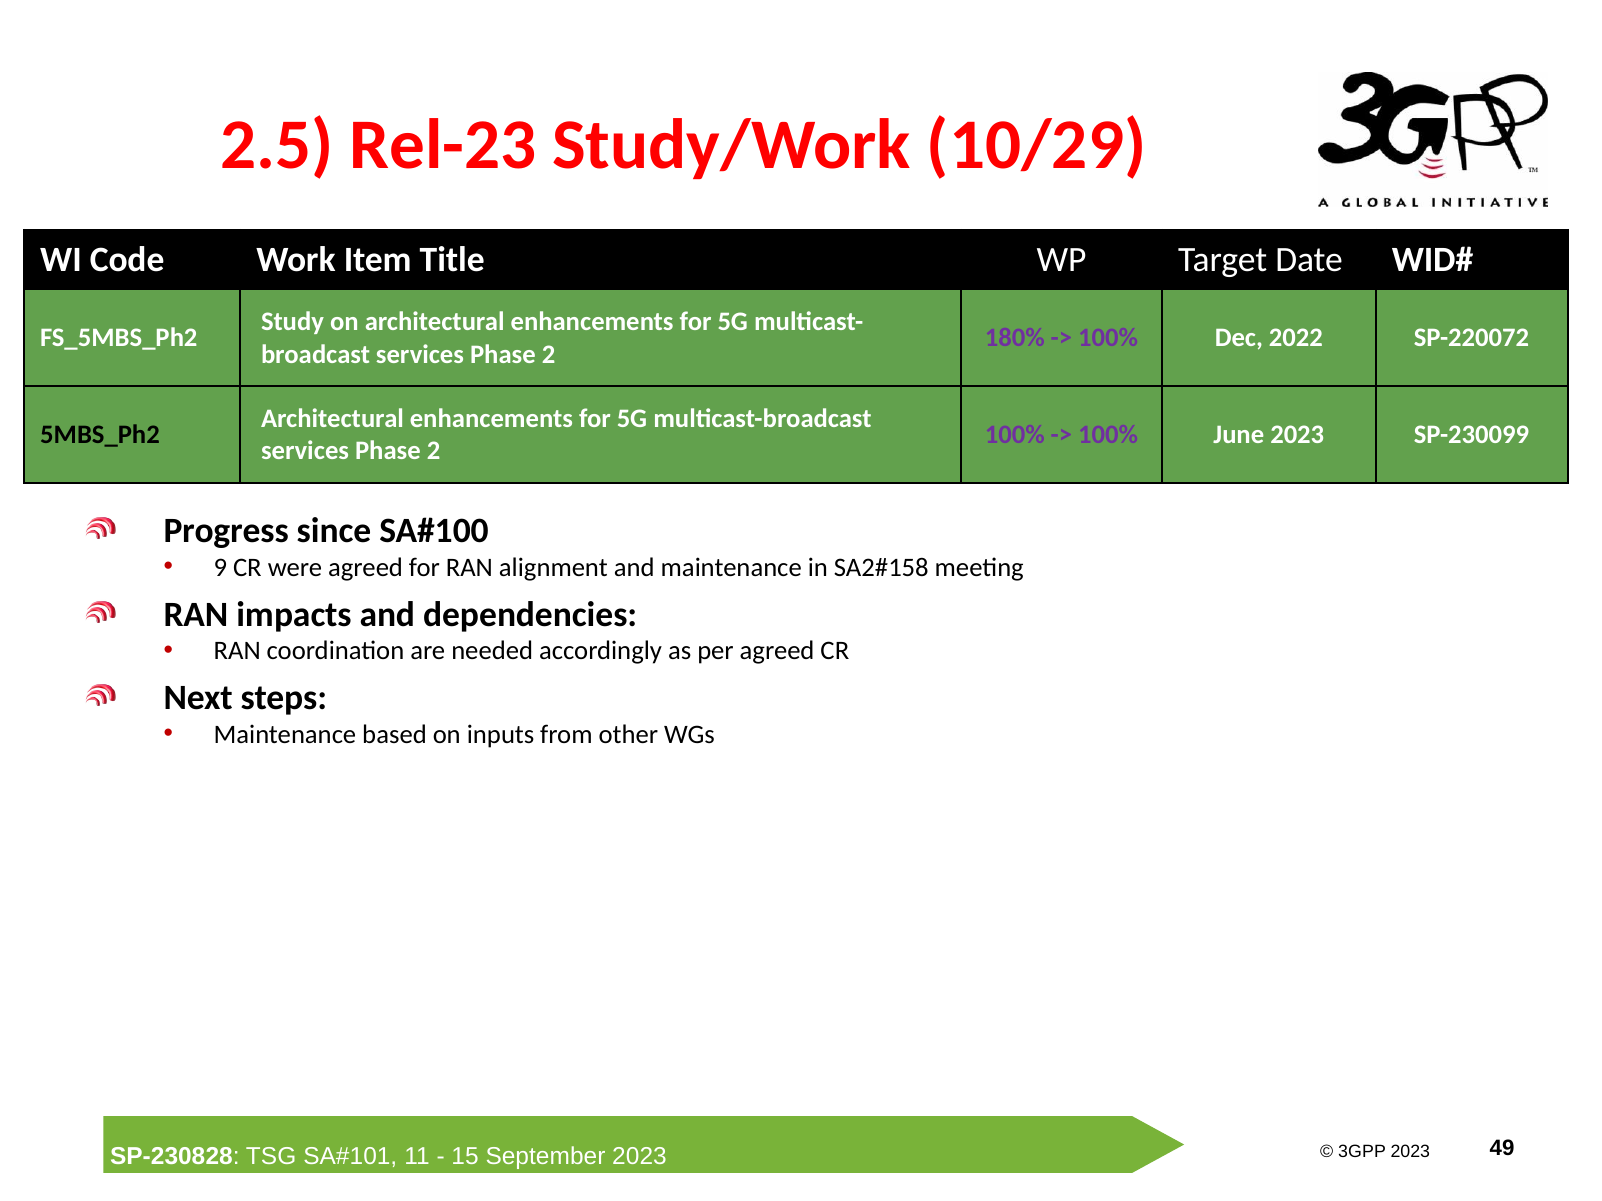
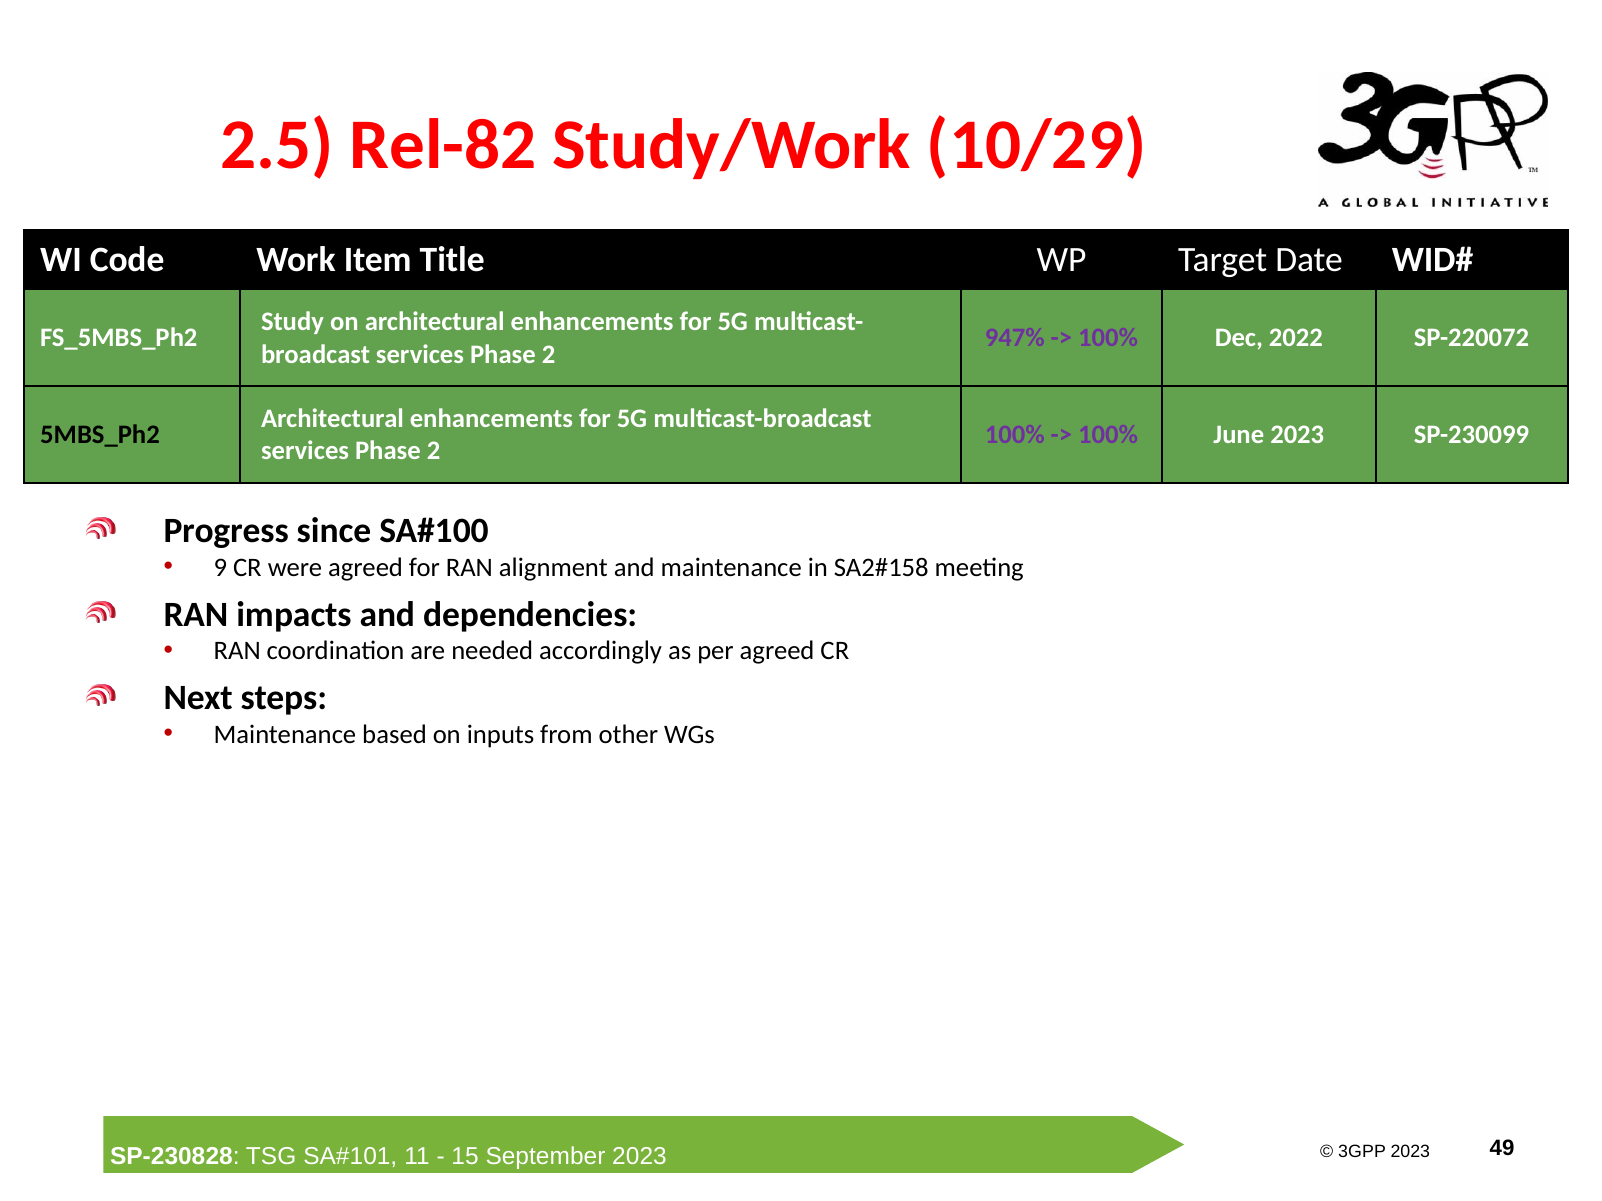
Rel-23: Rel-23 -> Rel-82 (443, 145)
180%: 180% -> 947% (1015, 338)
